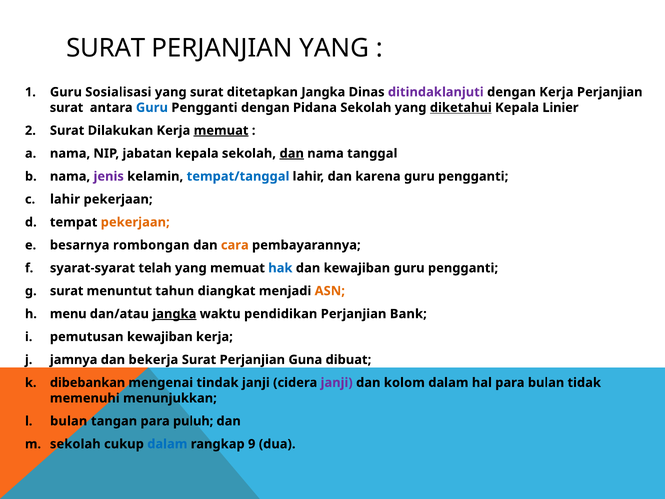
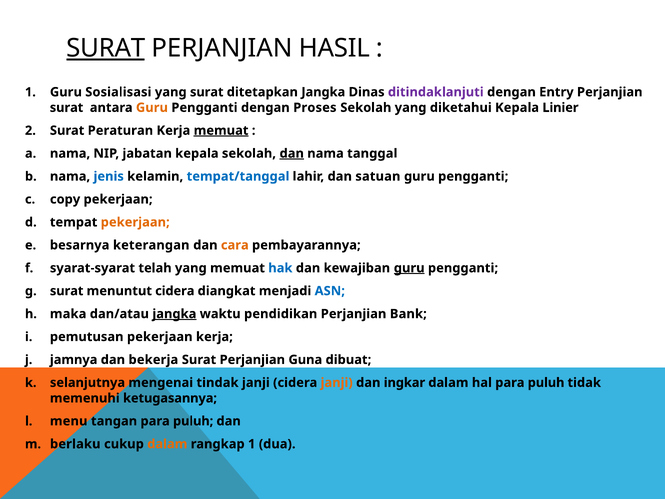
SURAT underline: none -> present (106, 48)
PERJANJIAN YANG: YANG -> HASIL (334, 48)
dengan Kerja: Kerja -> Entry (556, 92)
Guru colour: blue -> orange (152, 108)
Pidana: Pidana -> Proses (315, 108)
diketahui underline: present -> none (461, 108)
Dilakukan: Dilakukan -> Peraturan (120, 130)
jenis colour: purple -> blue (109, 176)
karena: karena -> satuan (378, 176)
lahir: lahir -> copy (65, 199)
rombongan: rombongan -> keterangan (151, 245)
guru underline: none -> present (409, 268)
menuntut tahun: tahun -> cidera (175, 291)
ASN colour: orange -> blue (330, 291)
menu: menu -> maka (68, 314)
pemutusan kewajiban: kewajiban -> pekerjaan (160, 337)
dibebankan: dibebankan -> selanjutnya (88, 382)
janji colour: purple -> orange (337, 382)
kolom: kolom -> ingkar (404, 382)
hal para bulan: bulan -> puluh (546, 382)
menunjukkan: menunjukkan -> ketugasannya (170, 398)
bulan: bulan -> menu (69, 421)
sekolah: sekolah -> berlaku (75, 444)
dalam colour: blue -> orange (167, 444)
rangkap 9: 9 -> 1 (252, 444)
